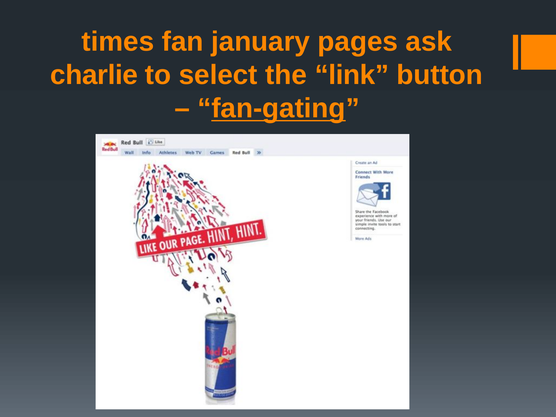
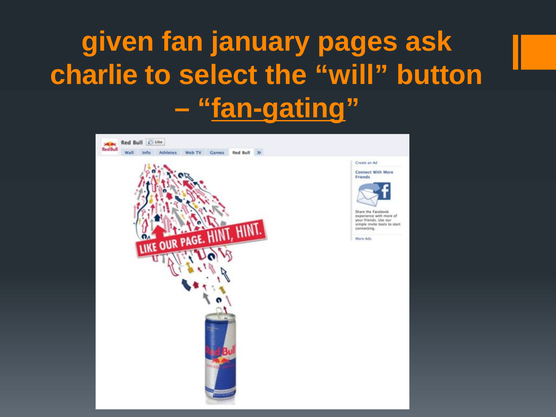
times: times -> given (118, 42)
link: link -> will (352, 75)
